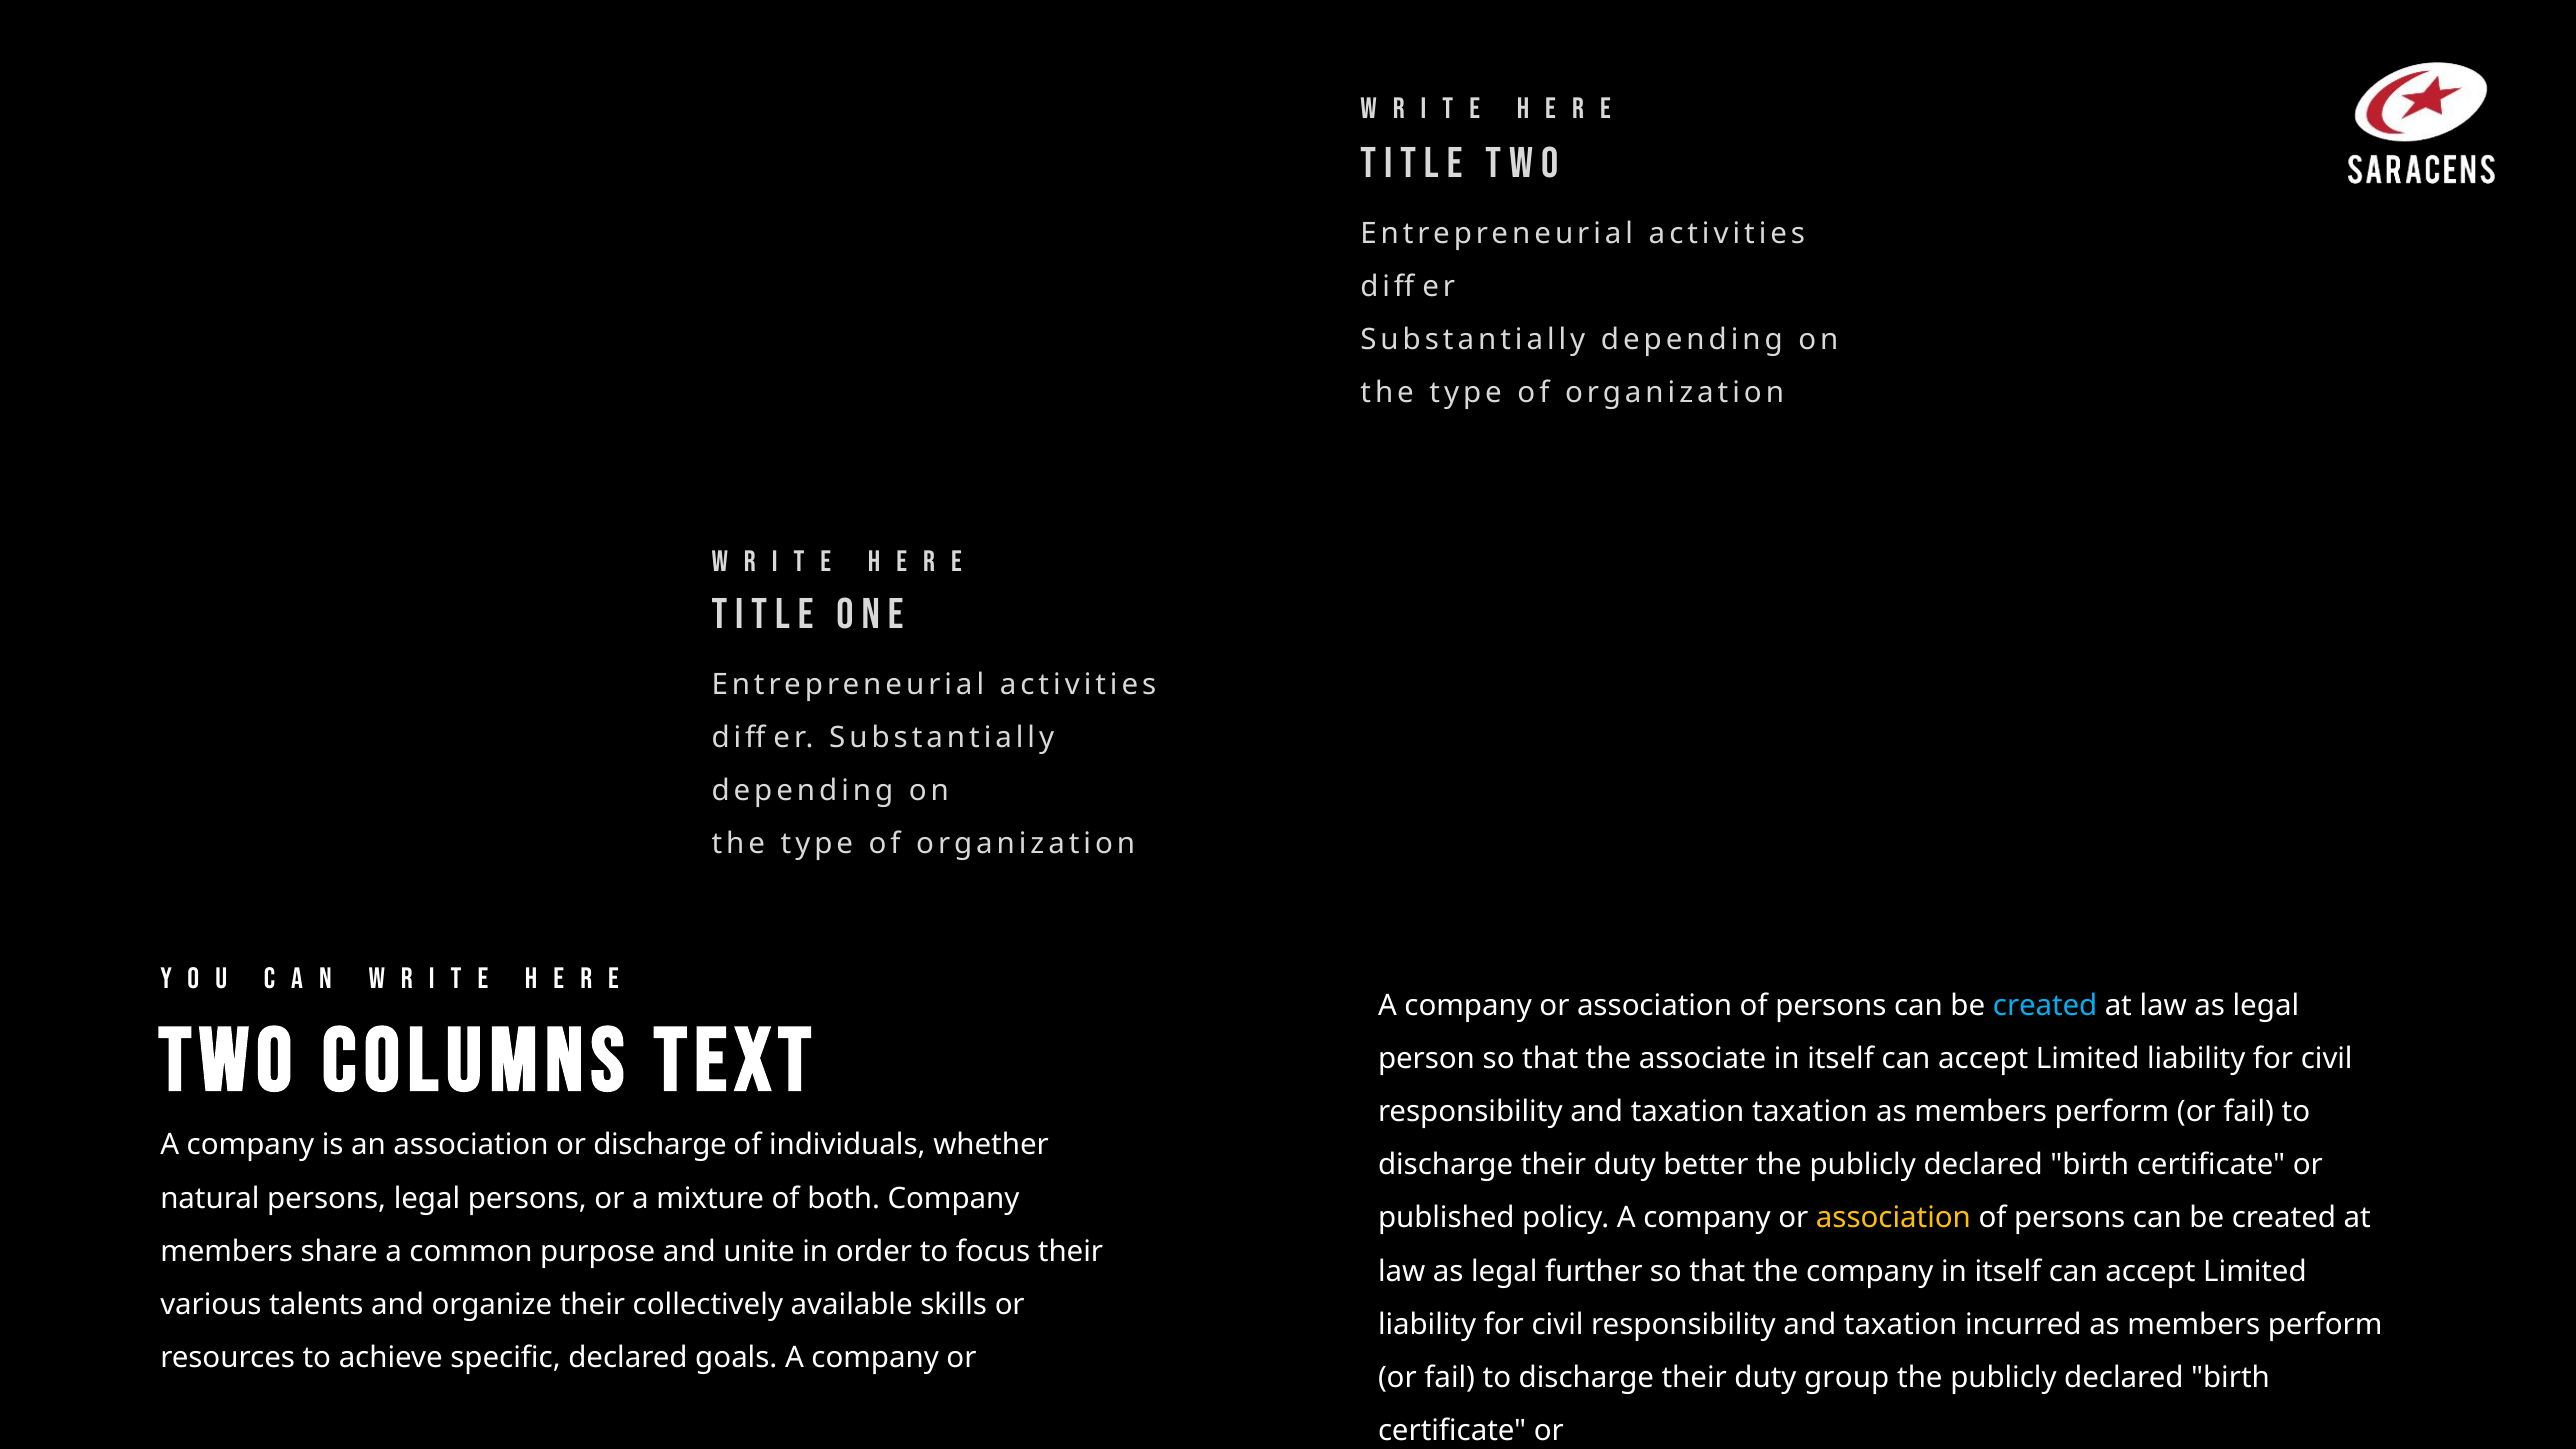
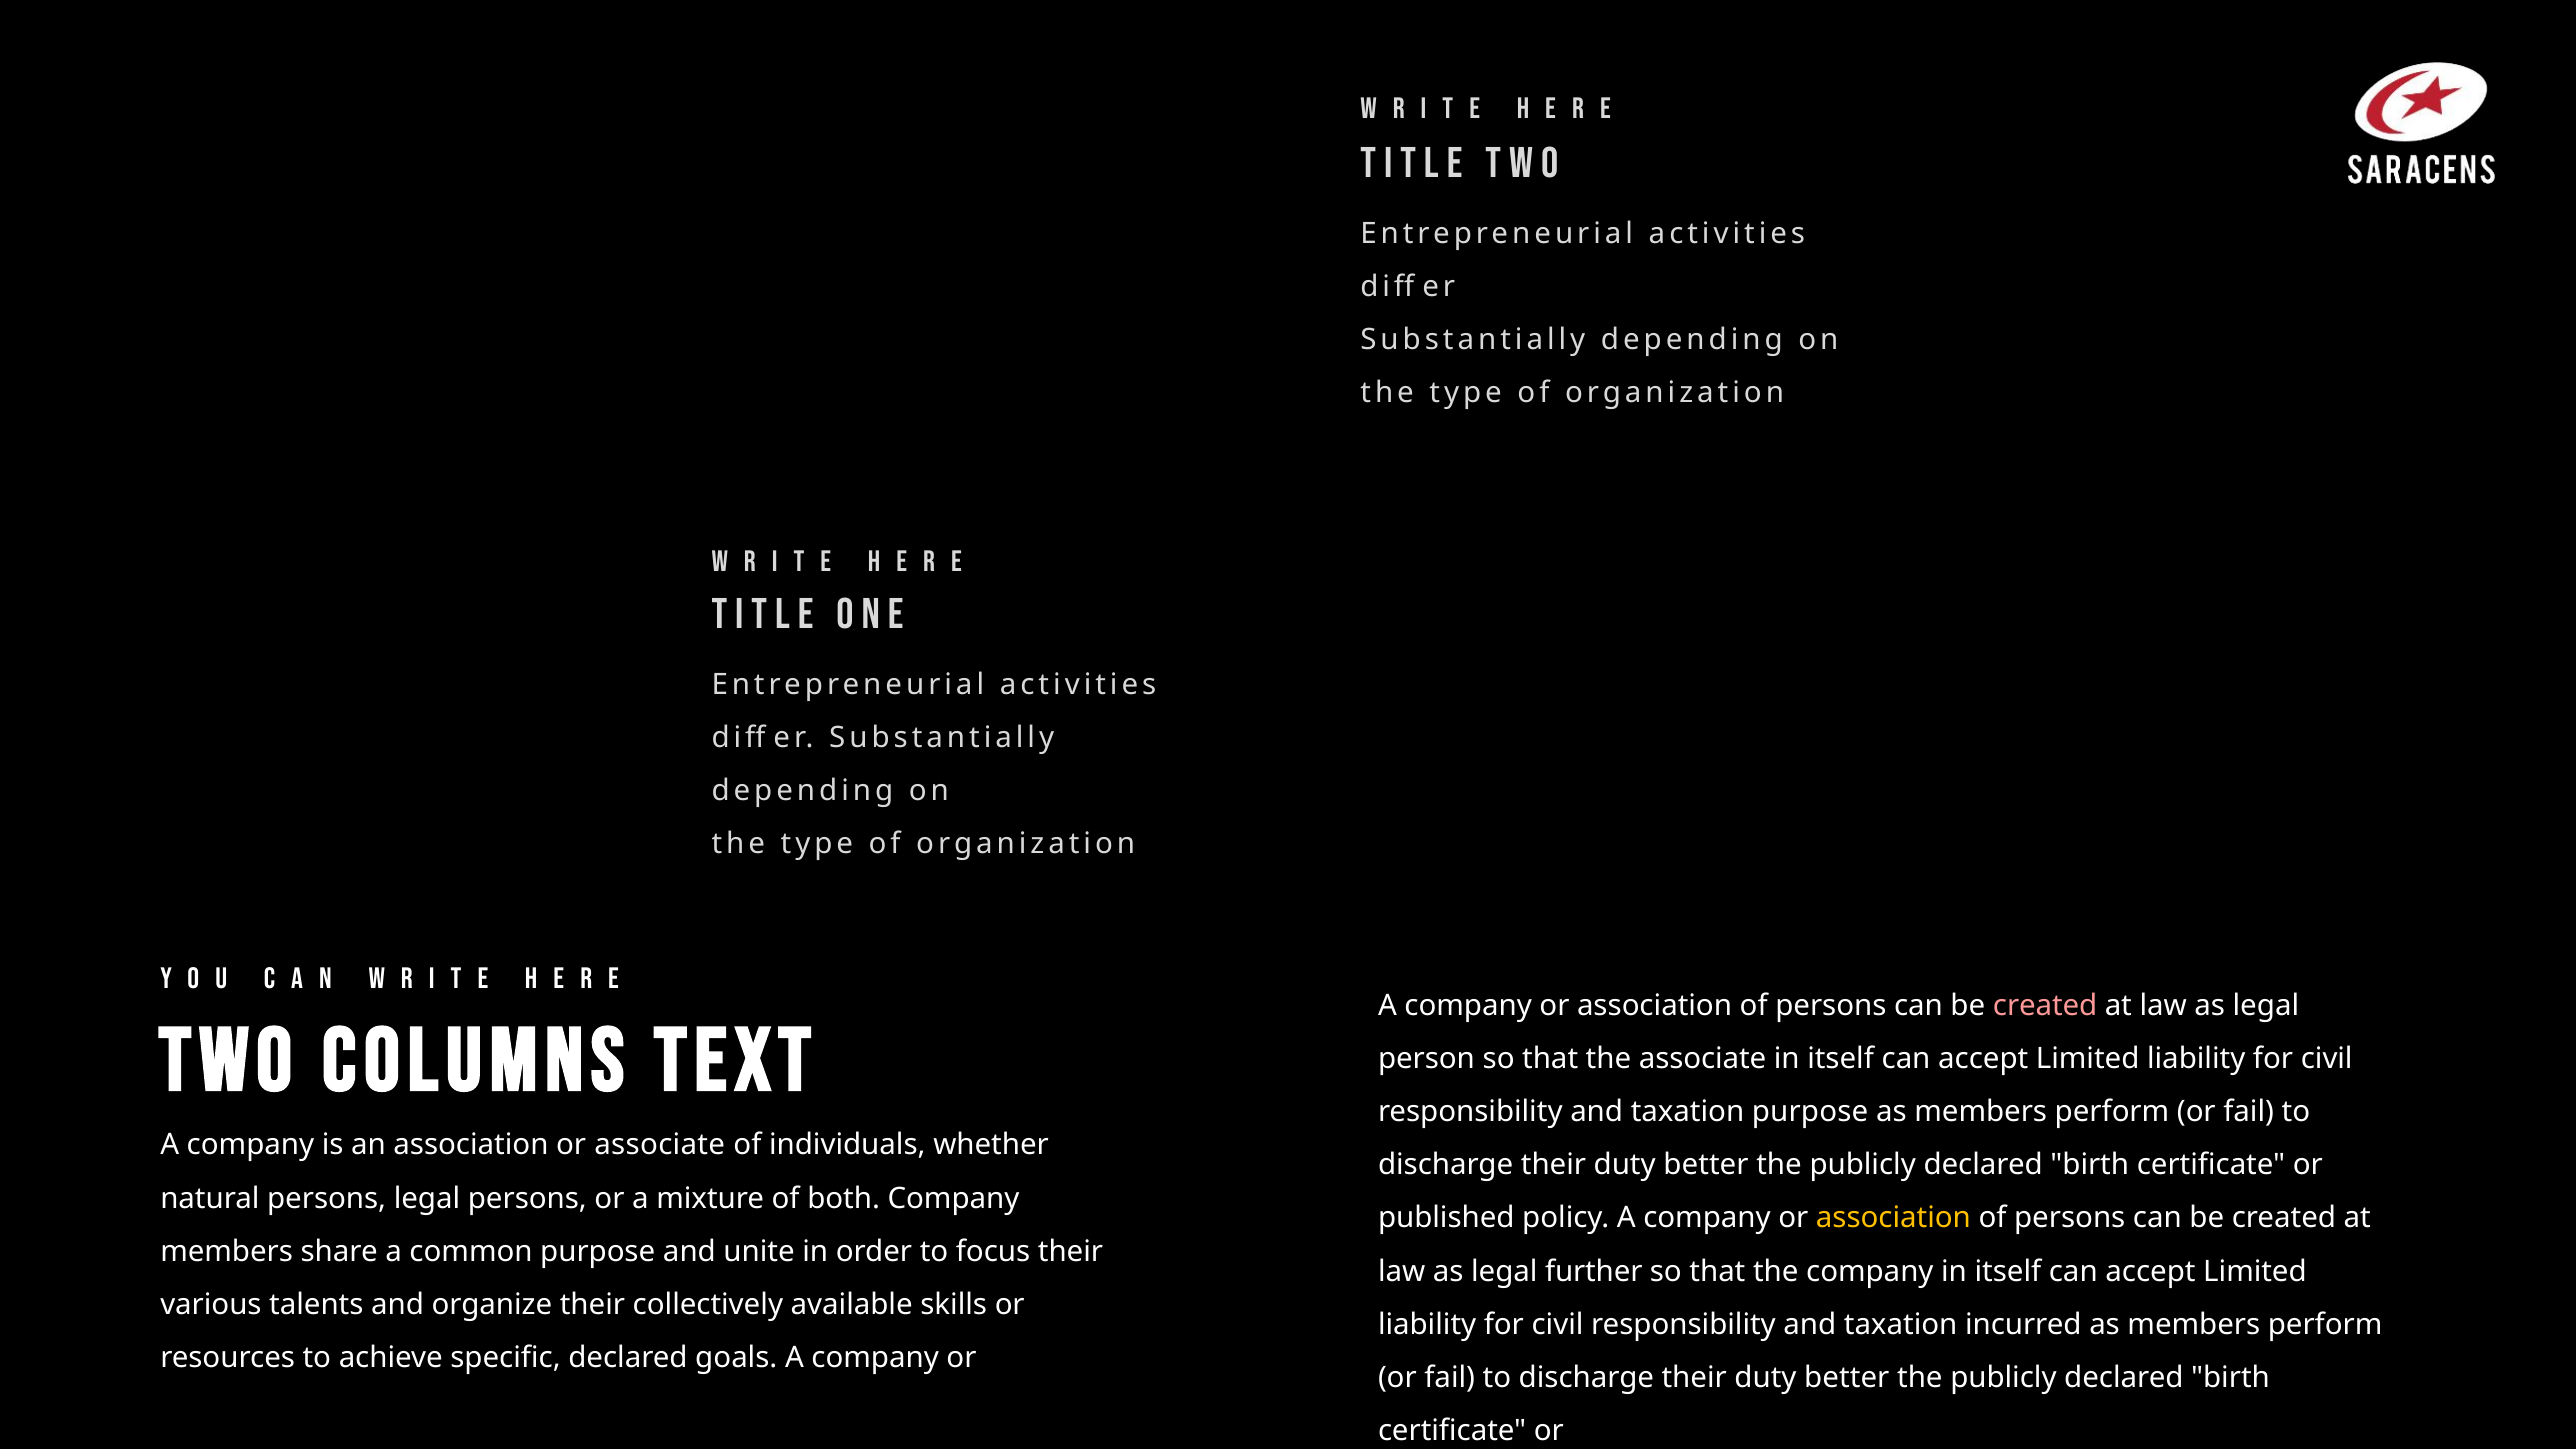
created colour: light blue -> pink (2045, 1006)
taxation taxation: taxation -> purpose (1810, 1112)
or discharge: discharge -> associate (660, 1146)
group: group -> better (1847, 1378)
